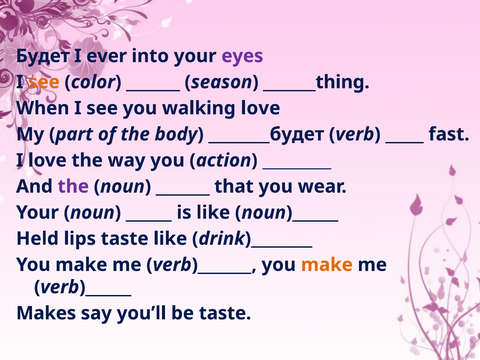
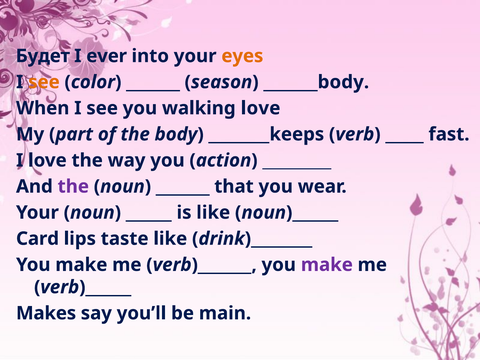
eyes colour: purple -> orange (242, 56)
_______thing: _______thing -> _______body (316, 82)
________будет: ________будет -> ________keeps (266, 134)
Held: Held -> Card (38, 239)
make colour: orange -> purple (327, 265)
be taste: taste -> main (225, 313)
